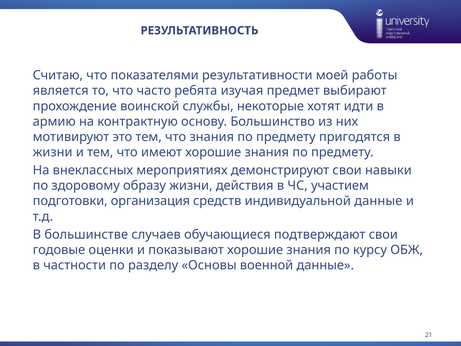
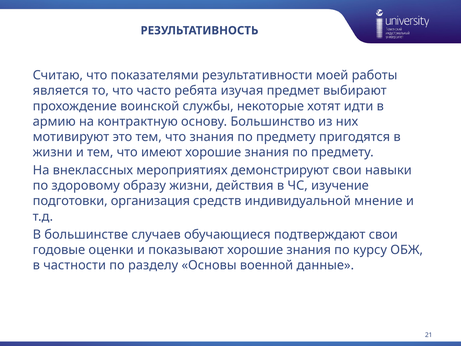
участием: участием -> изучение (340, 186)
индивидуальной данные: данные -> мнение (378, 201)
